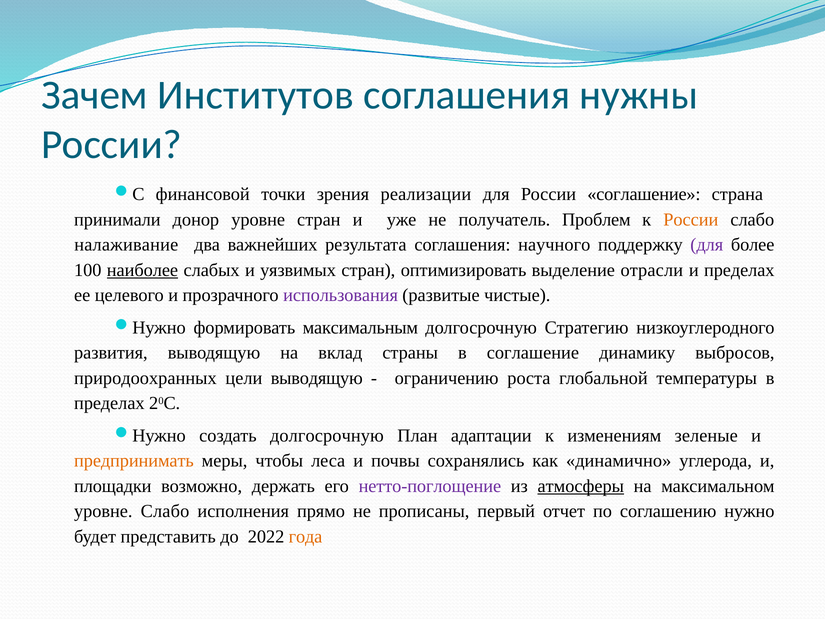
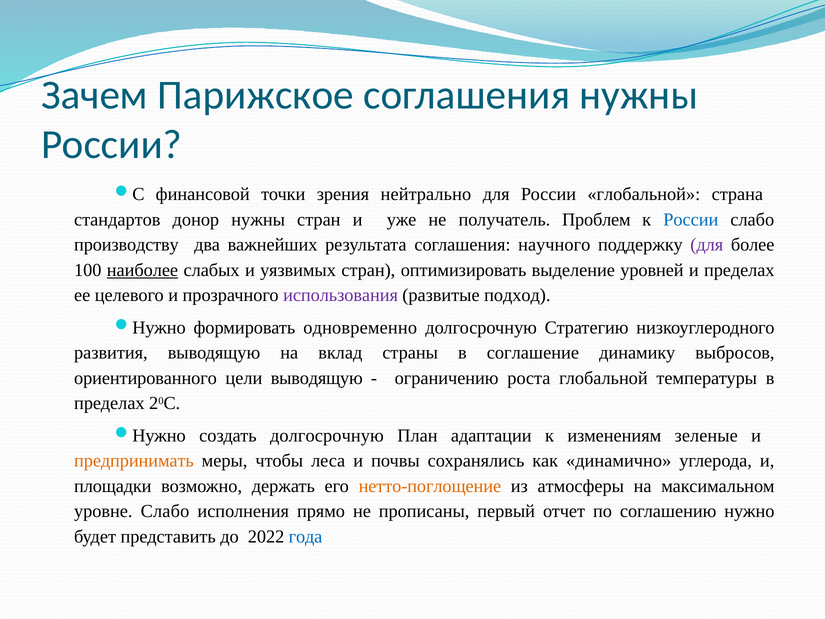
Институтов: Институтов -> Парижское (256, 95)
реализации: реализации -> нейтрально (426, 194)
России соглашение: соглашение -> глобальной (644, 194)
принимали: принимали -> стандартов (117, 219)
донор уровне: уровне -> нужны (258, 219)
России colour: orange -> blue (691, 219)
налаживание: налаживание -> производству (126, 245)
отрасли: отрасли -> уровней (652, 270)
чистые: чистые -> подход (517, 295)
максимальным: максимальным -> одновременно (360, 327)
природоохранных: природоохранных -> ориентированного (145, 378)
нетто-поглощение colour: purple -> orange (430, 486)
атмосферы underline: present -> none (581, 486)
года colour: orange -> blue (305, 537)
